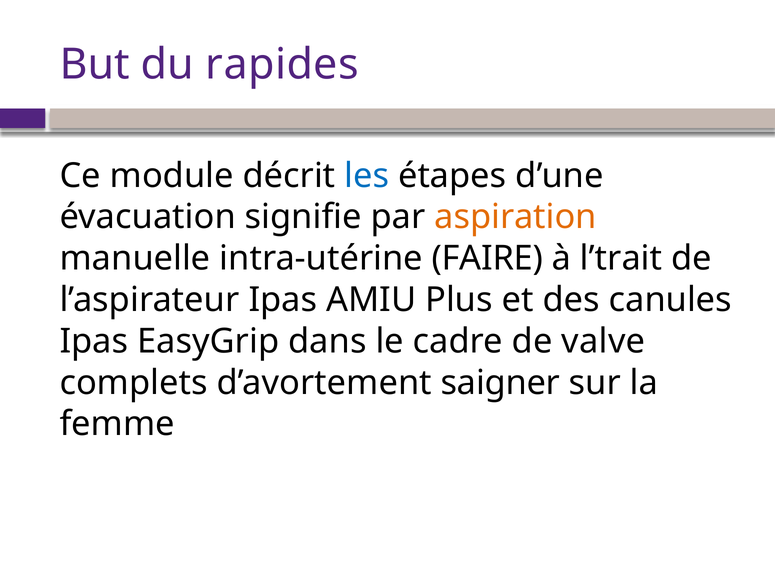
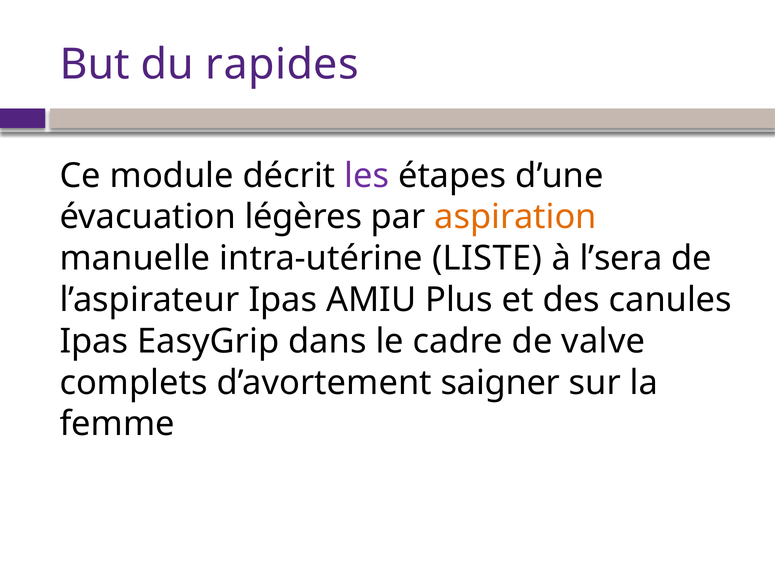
les colour: blue -> purple (367, 175)
signifie: signifie -> légères (303, 217)
FAIRE: FAIRE -> LISTE (487, 258)
l’trait: l’trait -> l’sera (621, 258)
